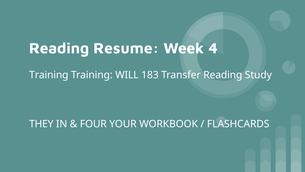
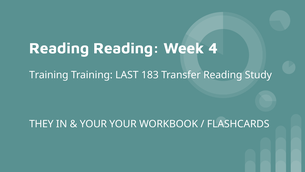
Reading Resume: Resume -> Reading (126, 48)
WILL: WILL -> LAST (127, 75)
FOUR: FOUR -> YOUR (93, 124)
